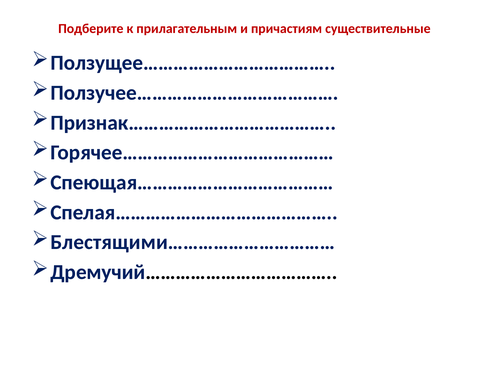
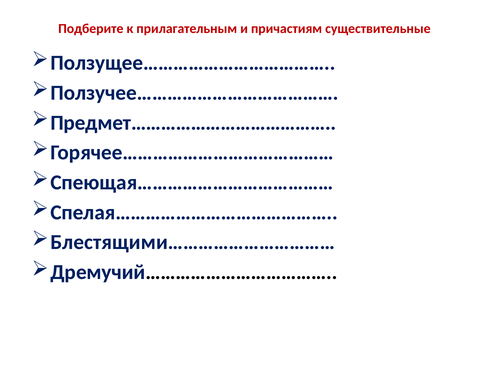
Признак…………………………………: Признак………………………………… -> Предмет………………………………… (193, 123)
